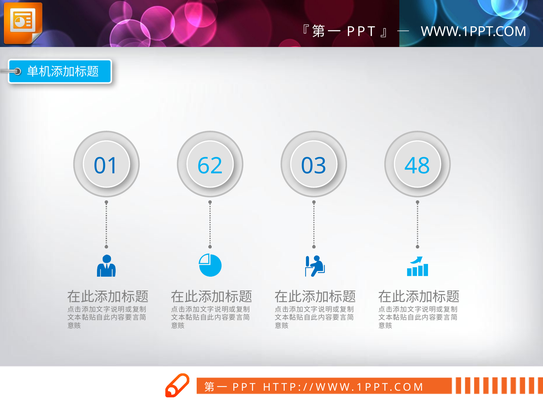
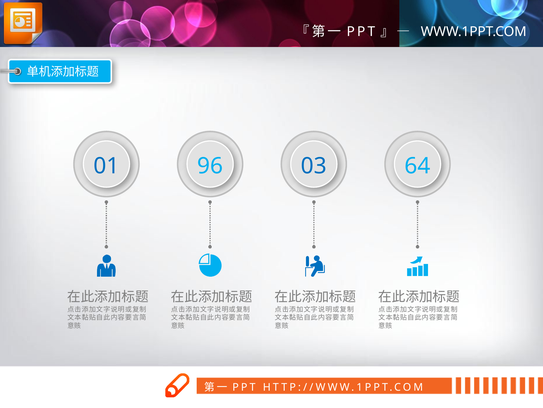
62: 62 -> 96 (210, 166)
48: 48 -> 64 (418, 166)
